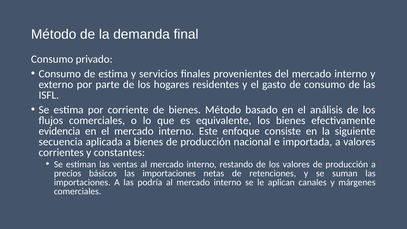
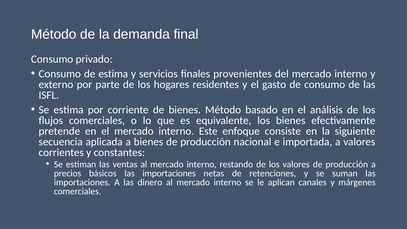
evidencia: evidencia -> pretende (59, 131)
podría: podría -> dinero (150, 182)
